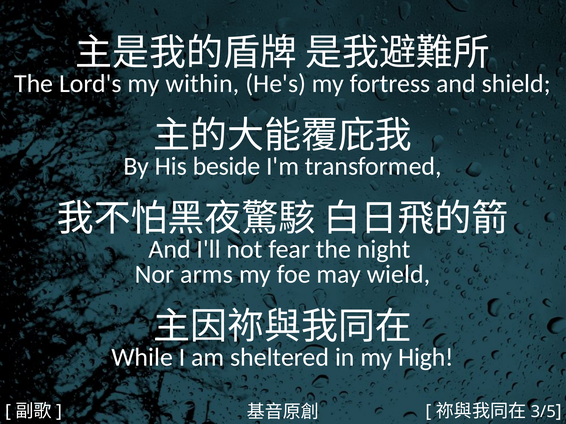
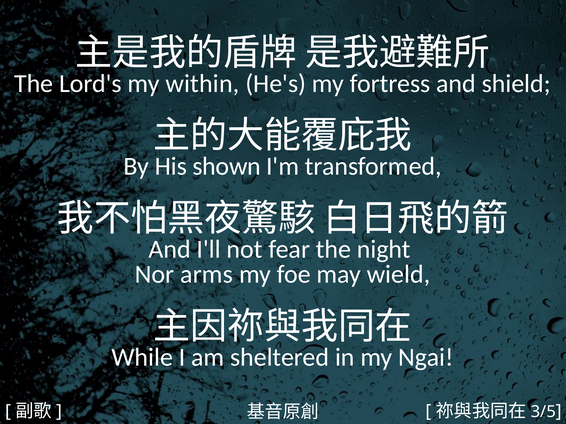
beside: beside -> shown (227, 167)
High: High -> Ngai (426, 358)
